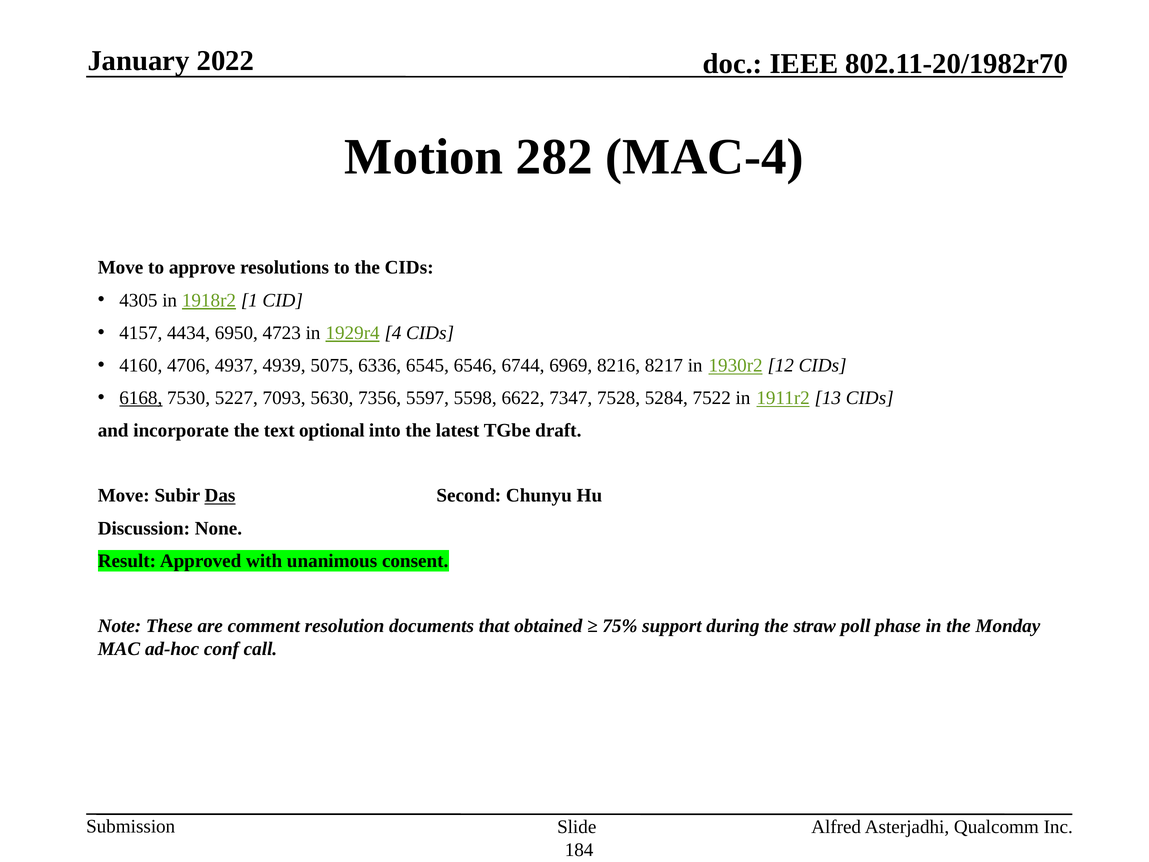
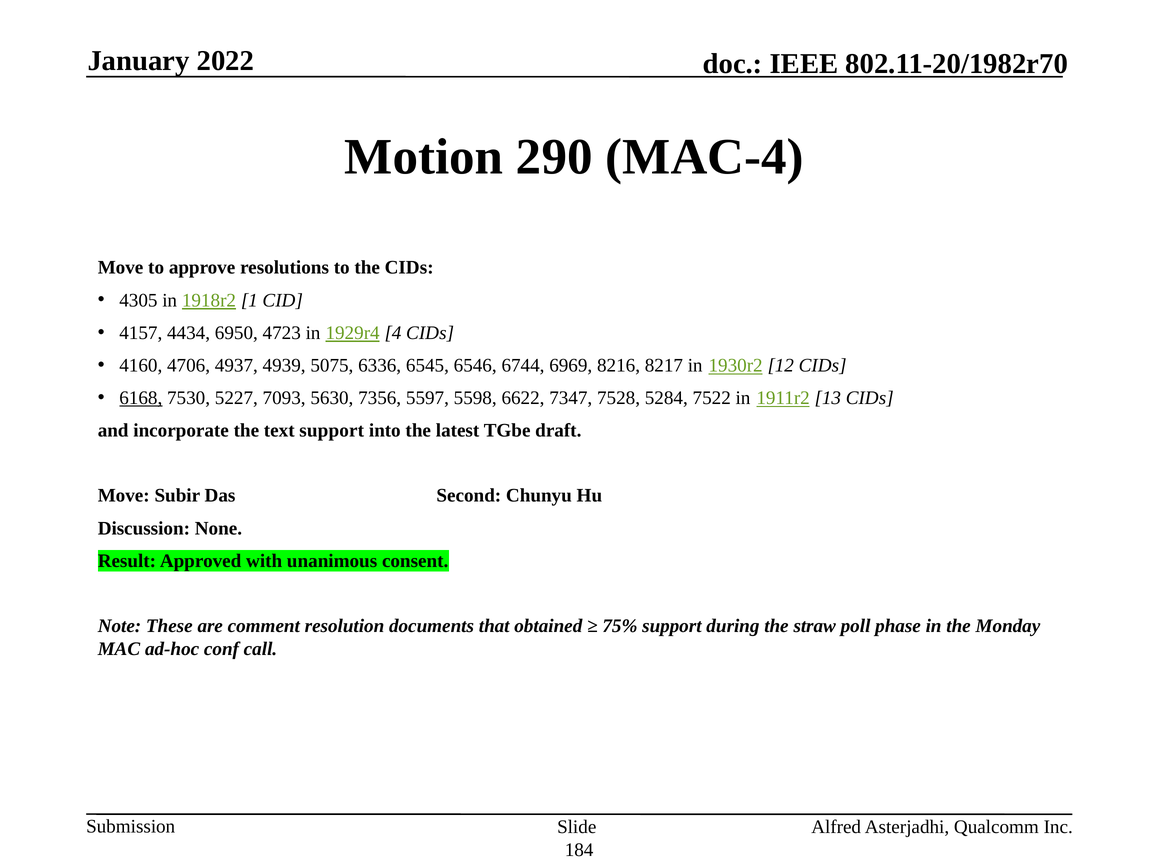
282: 282 -> 290 (554, 157)
text optional: optional -> support (332, 430)
Das underline: present -> none (220, 496)
